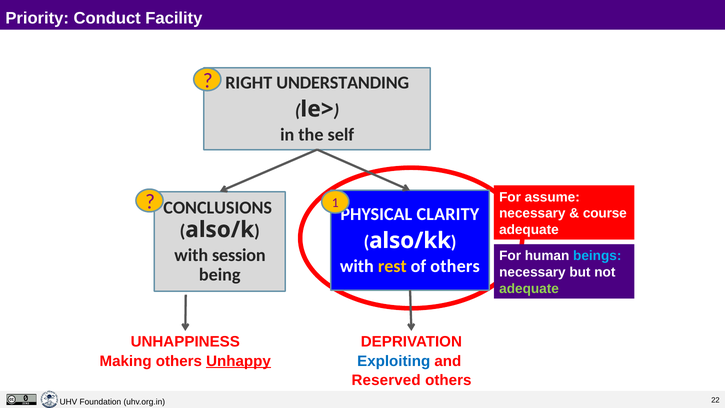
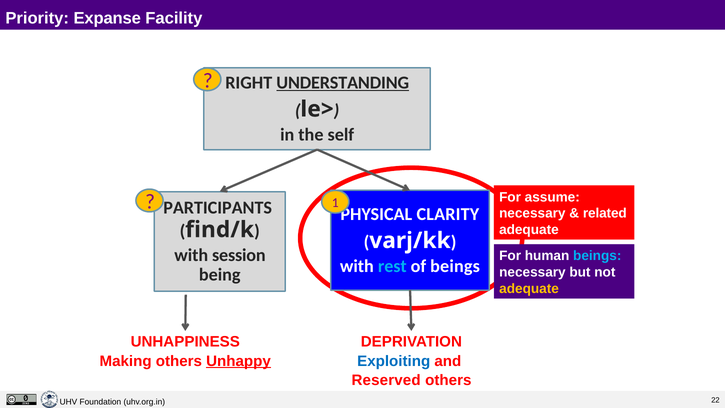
Conduct: Conduct -> Expanse (107, 18)
UNDERSTANDING underline: none -> present (343, 83)
CONCLUSIONS: CONCLUSIONS -> PARTICIPANTS (218, 208)
course: course -> related (605, 213)
also/k: also/k -> find/k (220, 230)
also/kk: also/kk -> varj/kk (410, 240)
rest colour: yellow -> light blue (392, 266)
of others: others -> beings (455, 266)
adequate colour: light green -> yellow (529, 289)
